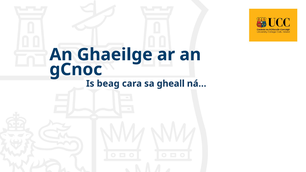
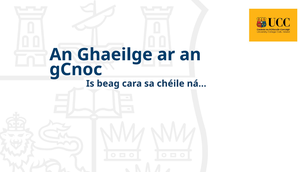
gheall: gheall -> chéile (171, 84)
